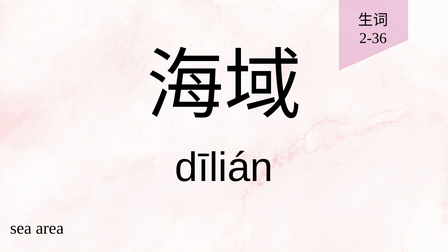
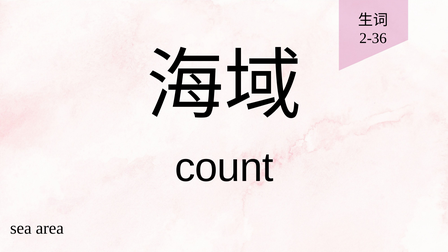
dīlián: dīlián -> count (224, 167)
